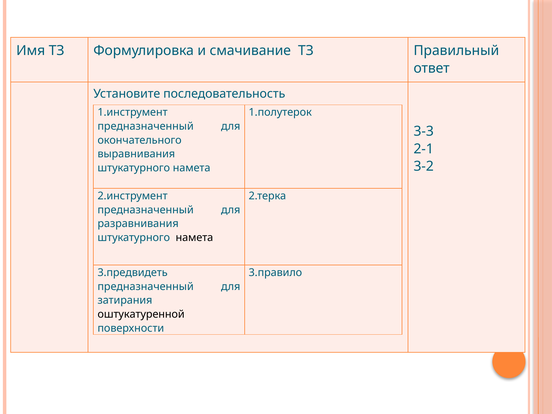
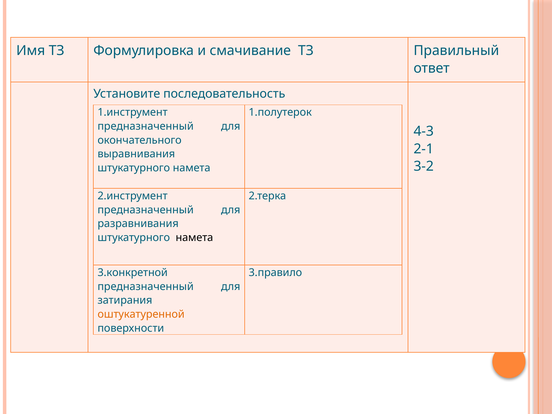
3-3: 3-3 -> 4-3 (424, 131)
3.предвидеть: 3.предвидеть -> 3.конкретной (133, 273)
оштукатуренной colour: black -> orange (141, 314)
